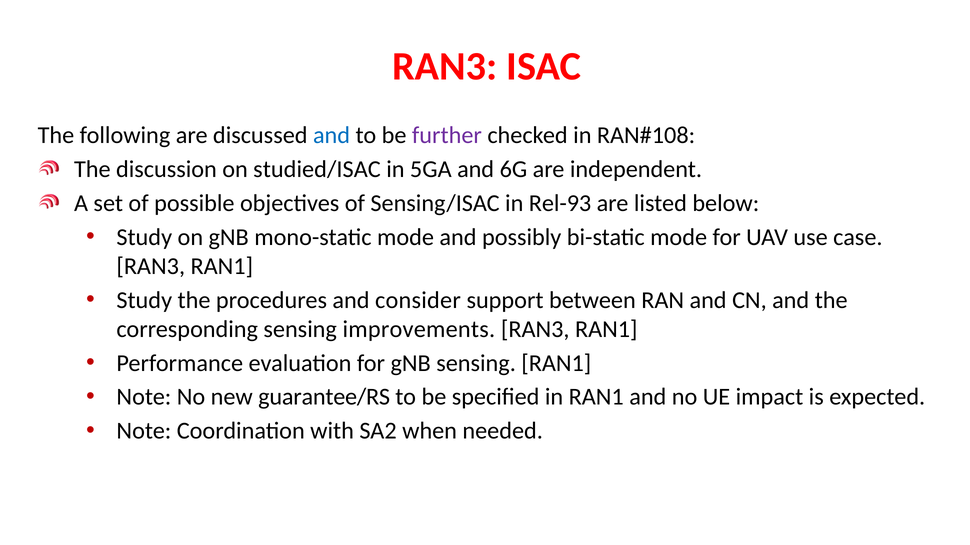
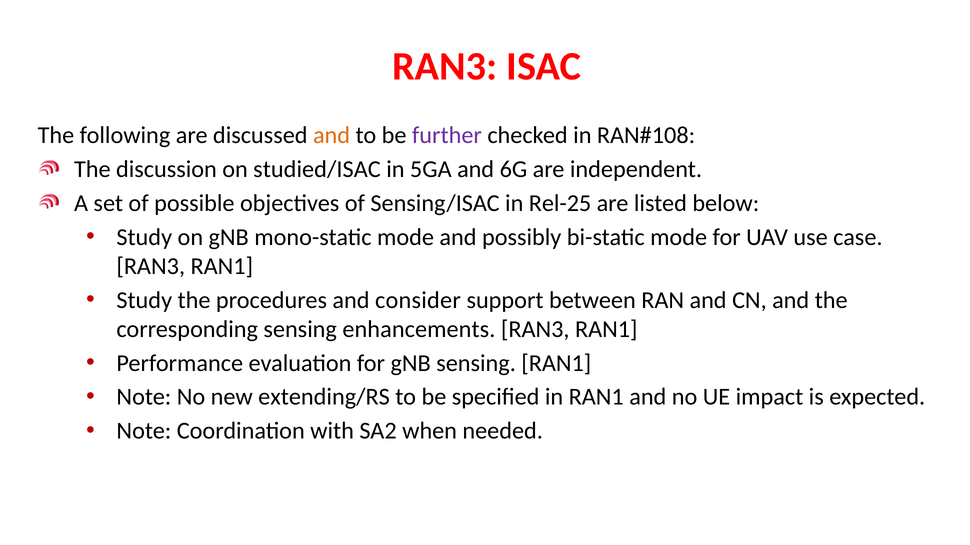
and colour: blue -> orange (332, 136)
Rel-93: Rel-93 -> Rel-25 (560, 203)
improvements: improvements -> enhancements (419, 330)
guarantee/RS: guarantee/RS -> extending/RS (324, 397)
